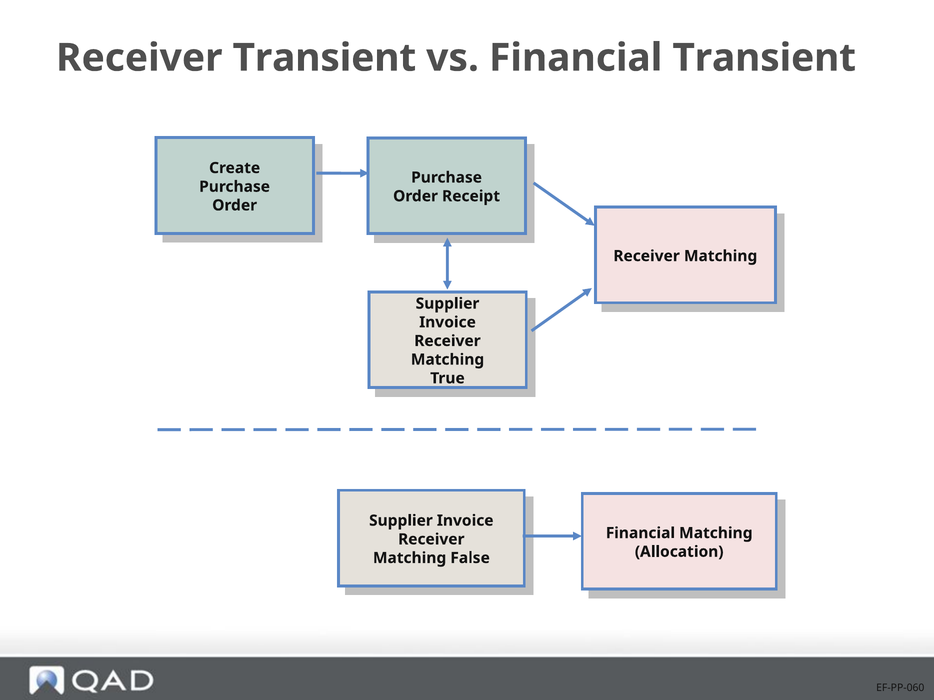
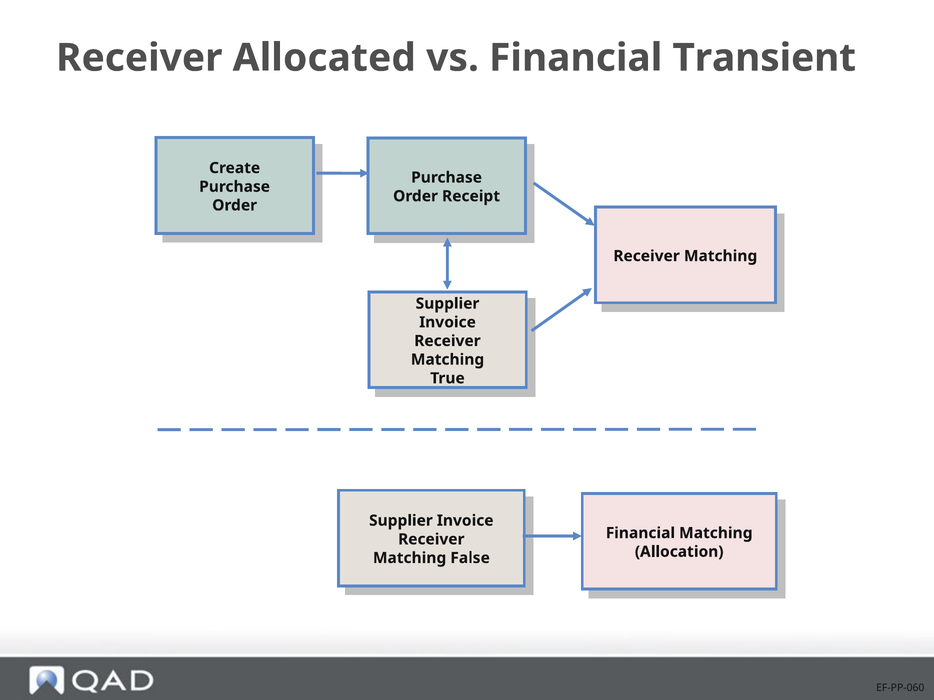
Receiver Transient: Transient -> Allocated (324, 58)
